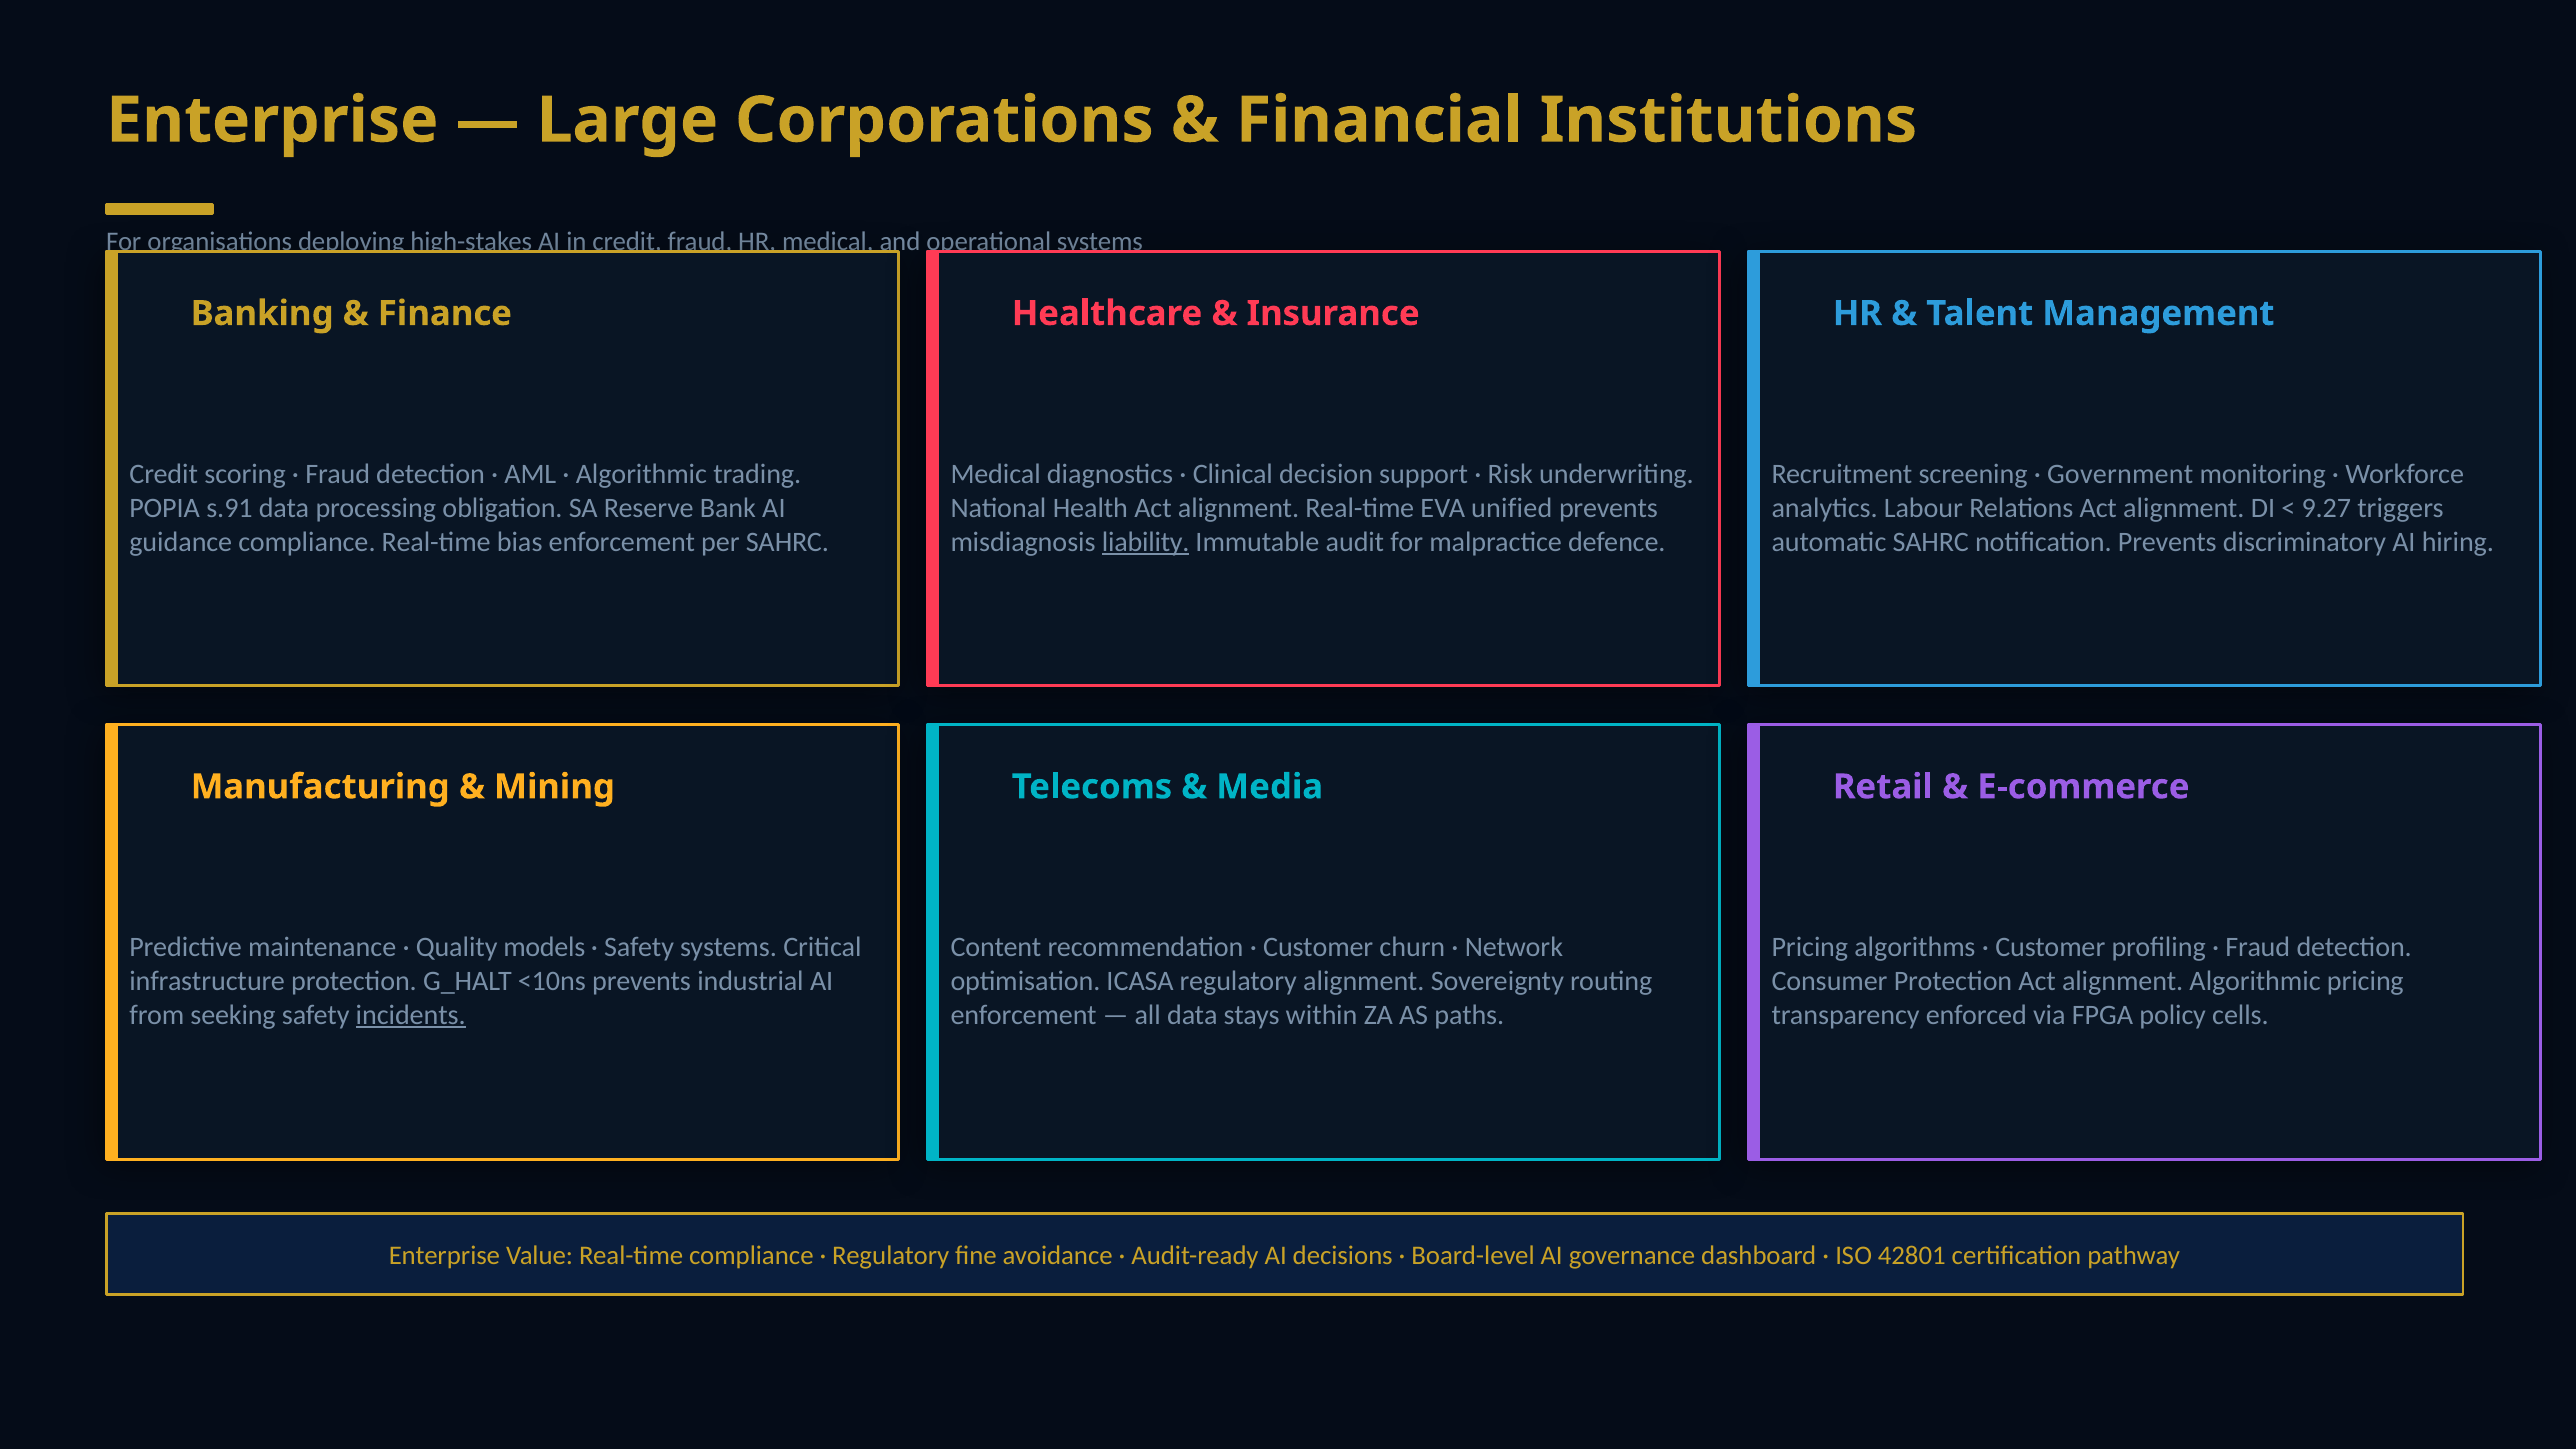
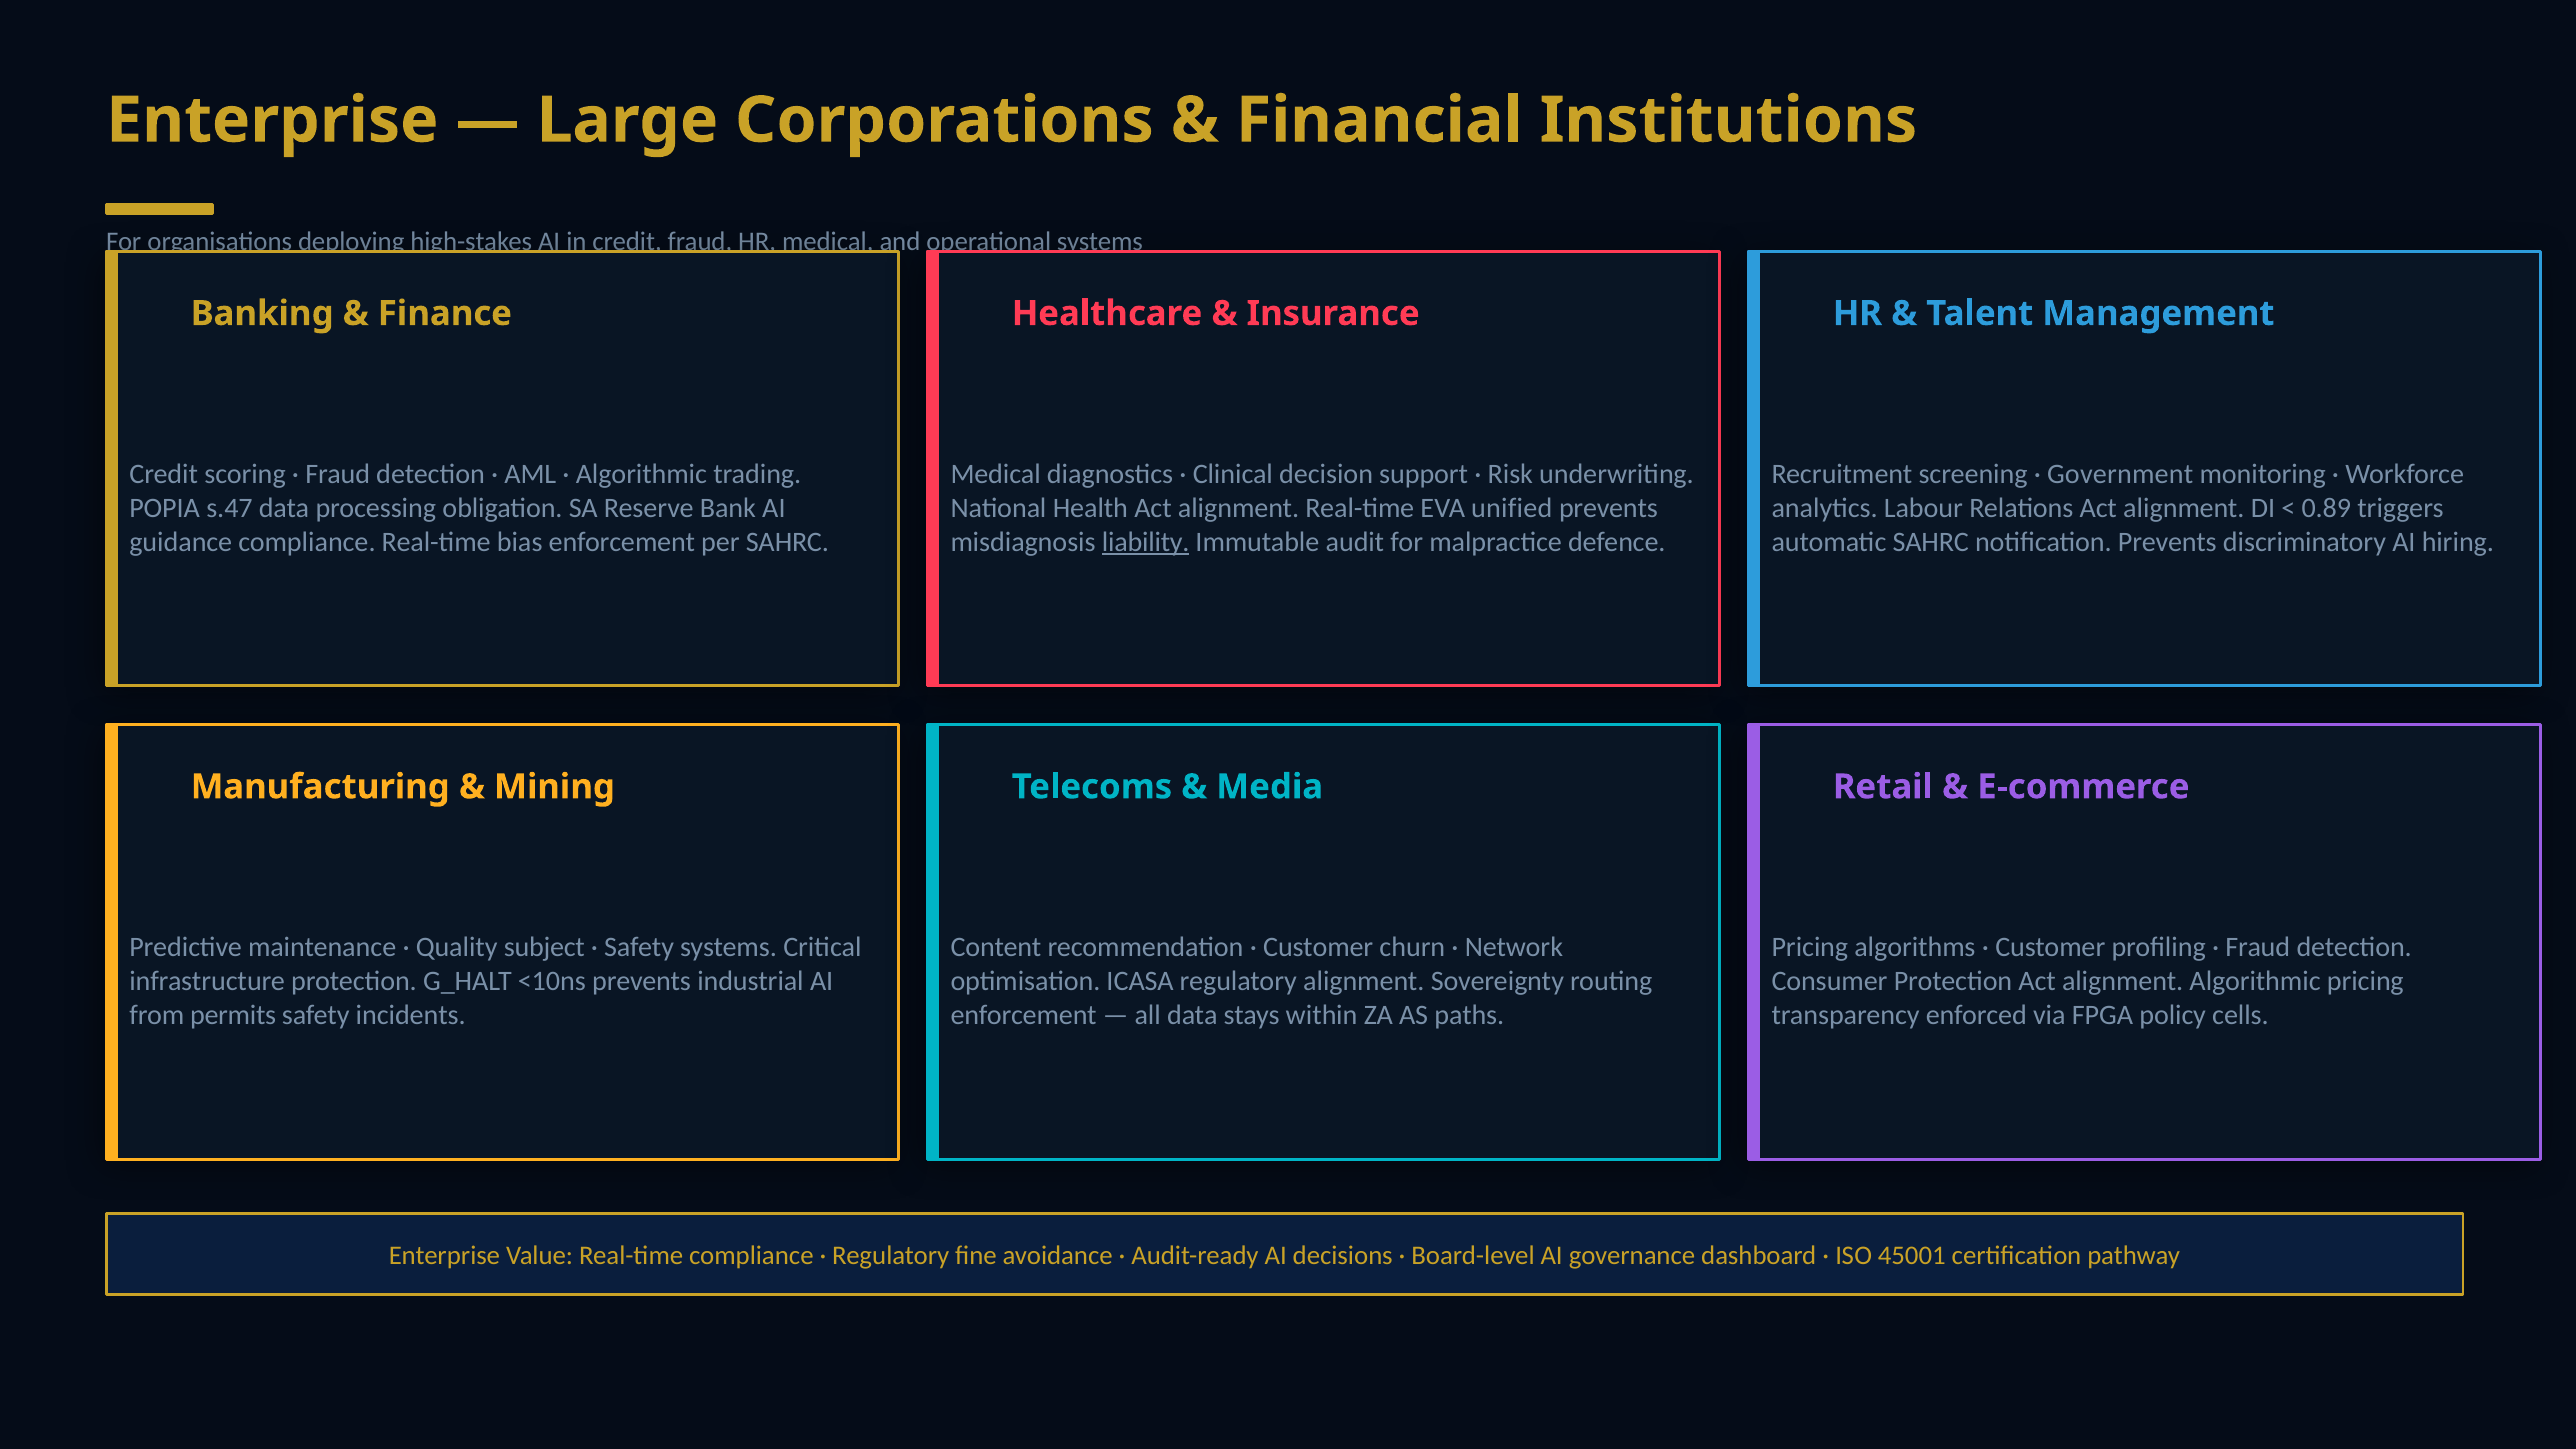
s.91: s.91 -> s.47 (229, 508)
9.27: 9.27 -> 0.89 (2326, 508)
models: models -> subject (544, 948)
seeking: seeking -> permits (233, 1015)
incidents underline: present -> none (411, 1015)
42801: 42801 -> 45001 (1912, 1256)
